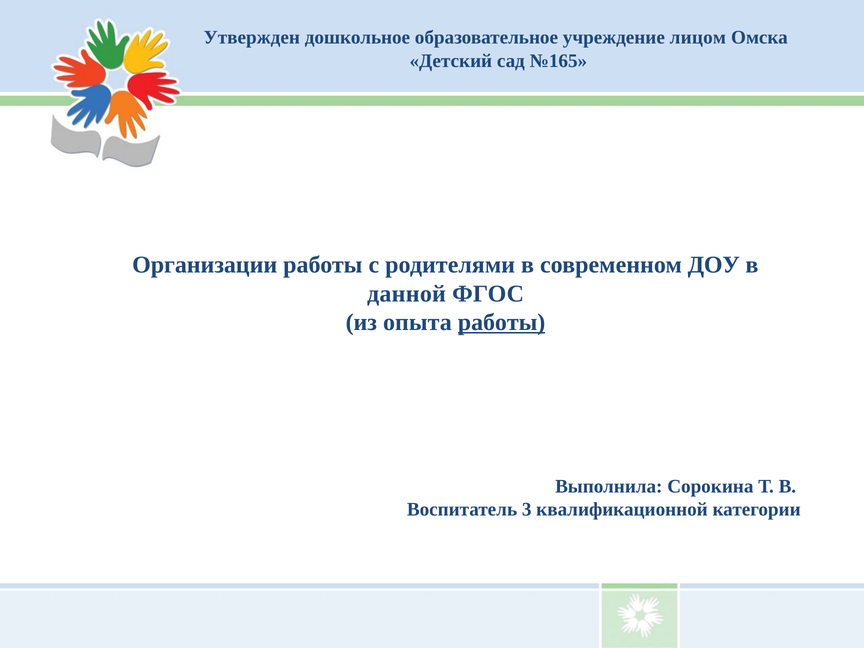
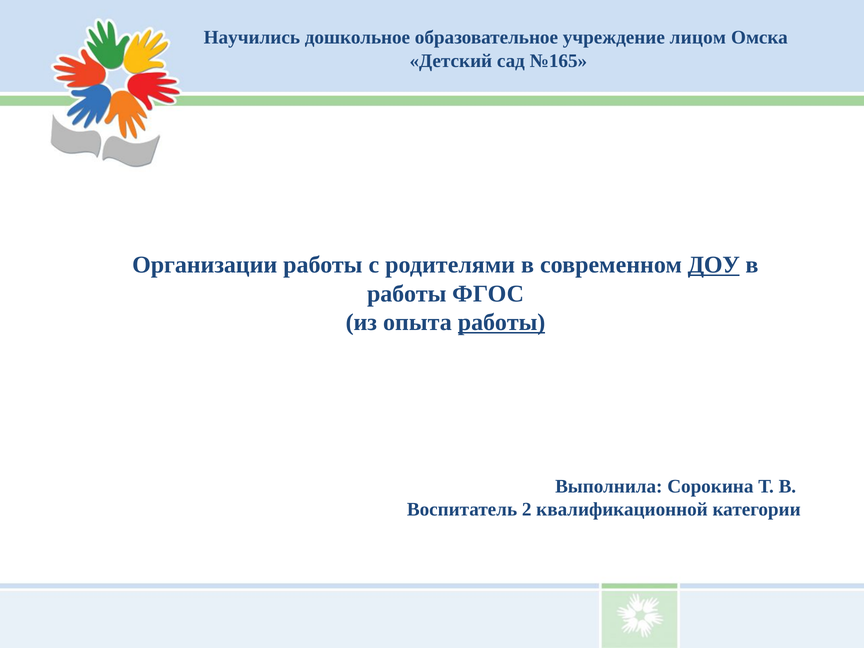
Утвержден: Утвержден -> Научились (252, 38)
ДОУ underline: none -> present (714, 265)
данной: данной -> работы (407, 294)
3: 3 -> 2 (527, 509)
